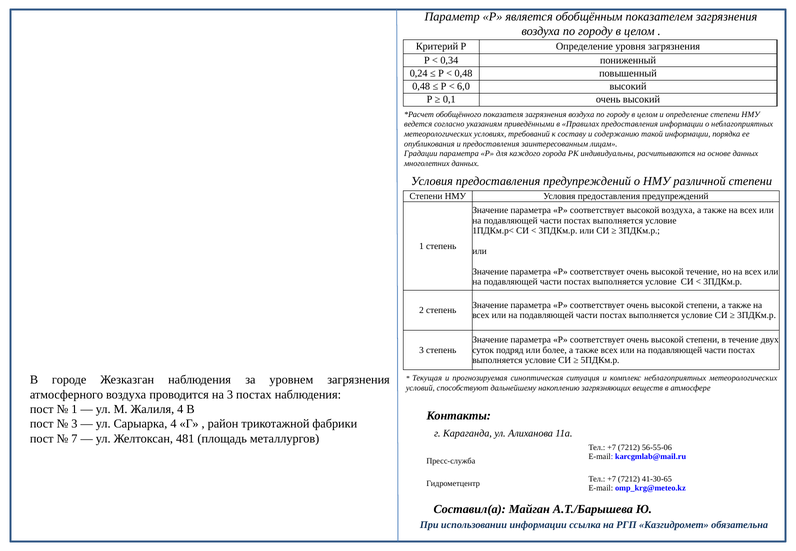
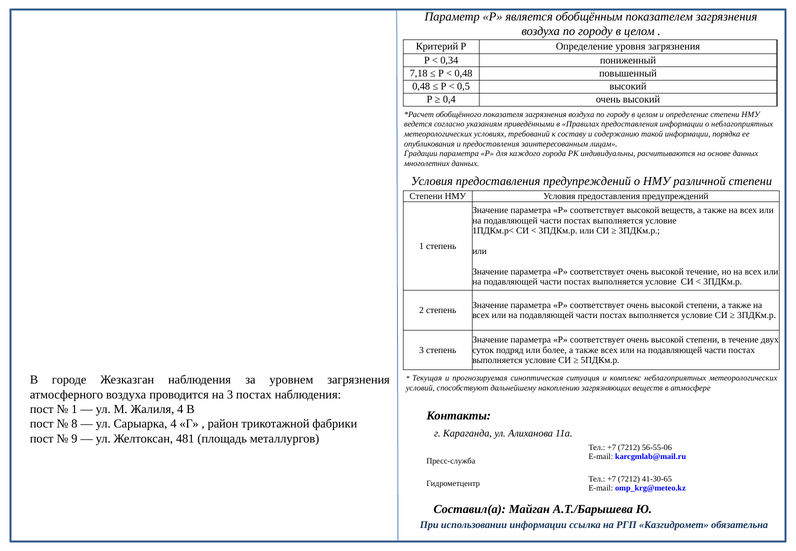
0,24: 0,24 -> 7,18 (419, 73)
6,0: 6,0 -> 0,5 (464, 86)
0,1: 0,1 -> 0,4 (449, 100)
высокой воздуха: воздуха -> веществ (678, 210)
3: 3 -> 8 (74, 424)
7: 7 -> 9 (74, 439)
